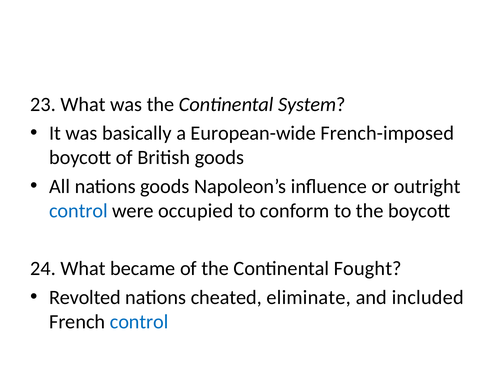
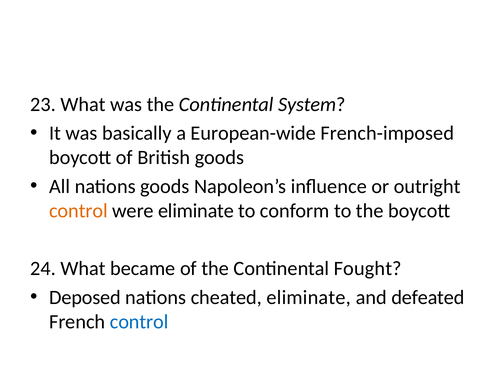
control colour: blue -> orange (78, 211)
were occupied: occupied -> eliminate (196, 211)
Revolted: Revolted -> Deposed (85, 297)
included: included -> defeated (428, 297)
